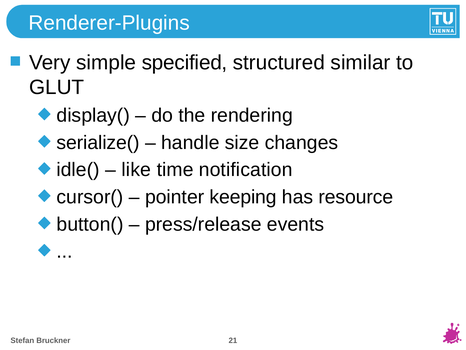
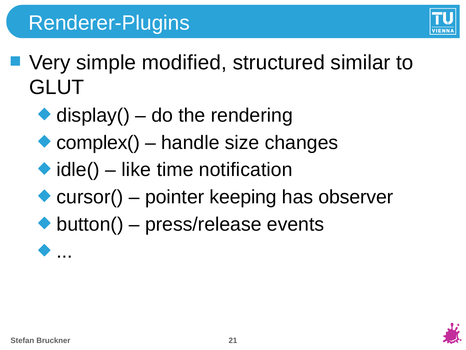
specified: specified -> modified (184, 62)
serialize(: serialize( -> complex( (98, 142)
resource: resource -> observer (356, 197)
